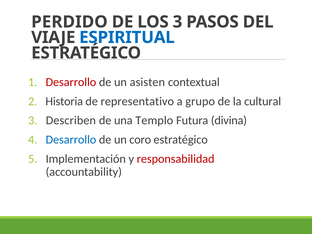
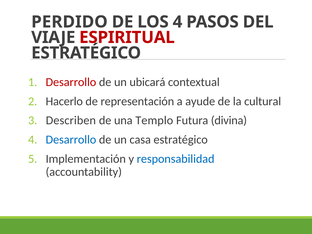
LOS 3: 3 -> 4 (177, 22)
ESPIRITUAL colour: blue -> red (127, 37)
asisten: asisten -> ubicará (147, 82)
Historia: Historia -> Hacerlo (64, 101)
representativo: representativo -> representación (137, 101)
grupo: grupo -> ayude (200, 101)
coro: coro -> casa (140, 140)
responsabilidad colour: red -> blue (176, 159)
